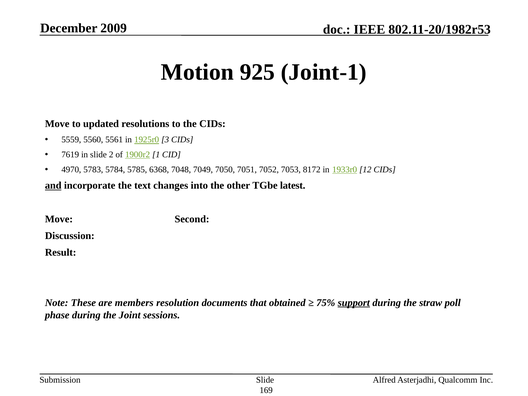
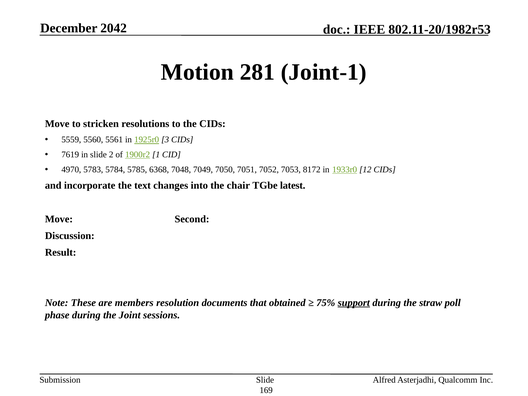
2009: 2009 -> 2042 (114, 28)
925: 925 -> 281 (257, 72)
updated: updated -> stricken (101, 124)
and underline: present -> none (53, 186)
other: other -> chair (238, 186)
